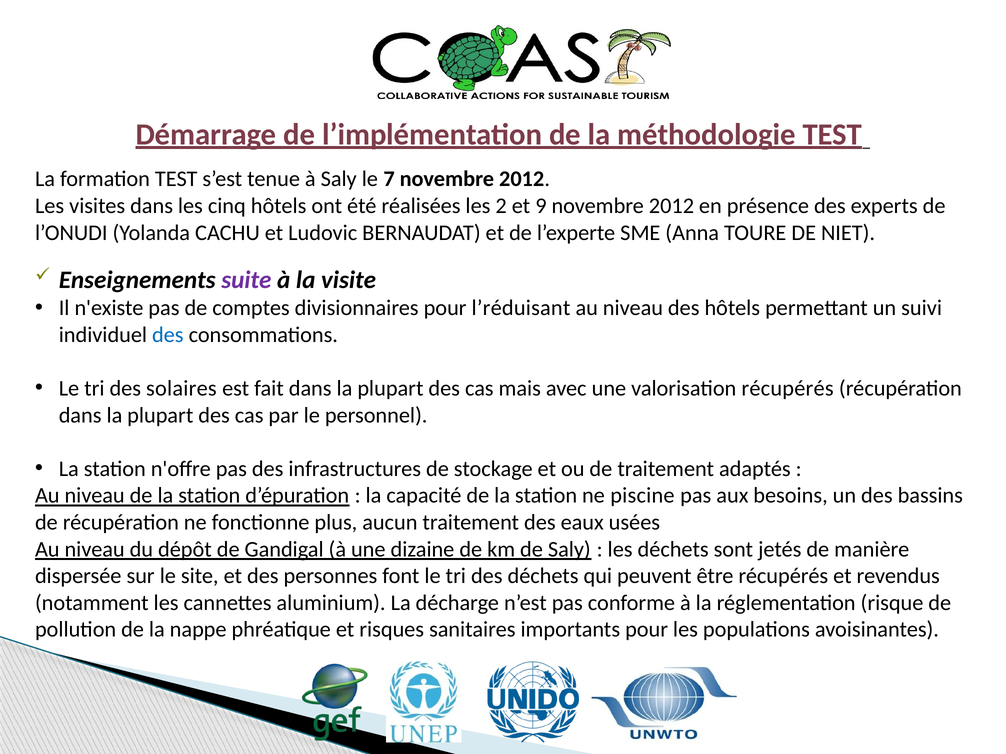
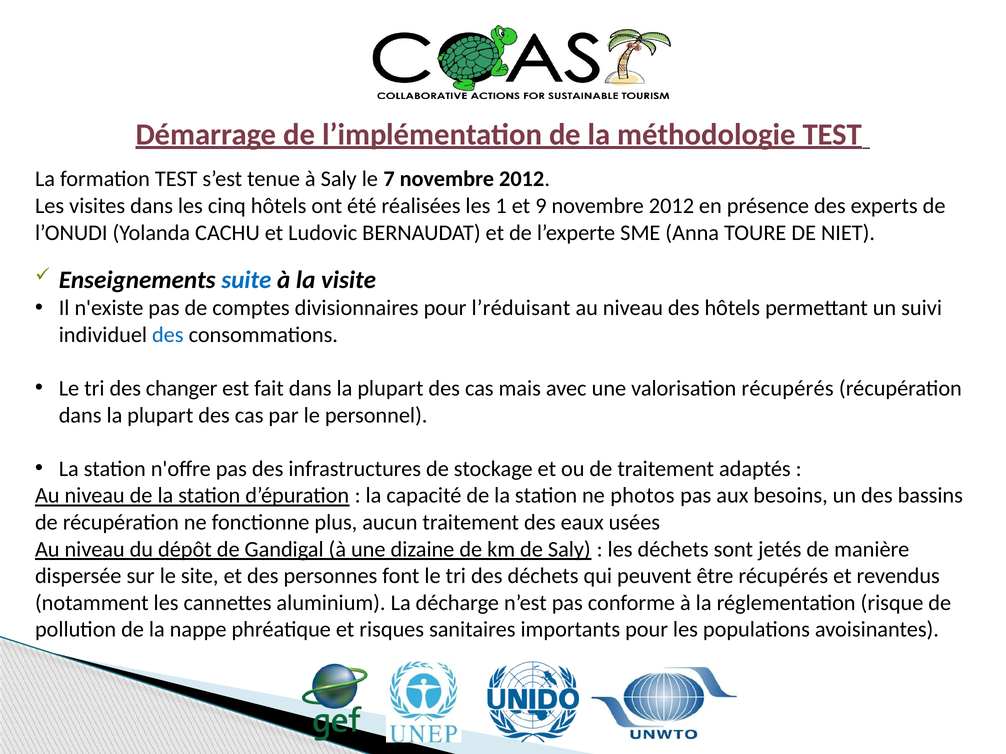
2: 2 -> 1 (501, 206)
suite colour: purple -> blue (246, 280)
solaires: solaires -> changer (182, 389)
piscine: piscine -> photos (642, 496)
